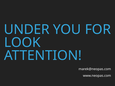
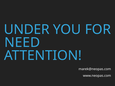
LOOK: LOOK -> NEED (22, 43)
